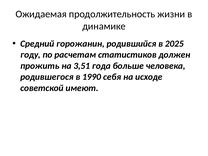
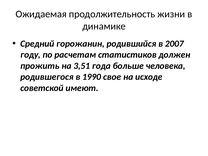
2025: 2025 -> 2007 (174, 44)
себя: себя -> свое (112, 77)
